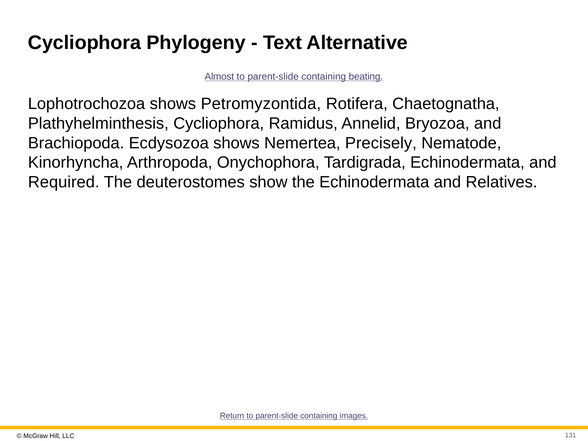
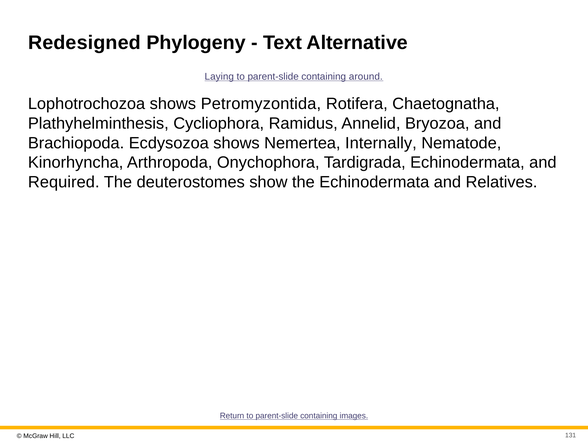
Cycliophora: Cycliophora -> Redesigned (84, 43)
Almost: Almost -> Laying (219, 77)
beating: beating -> around (366, 77)
Precisely: Precisely -> Internally (381, 143)
